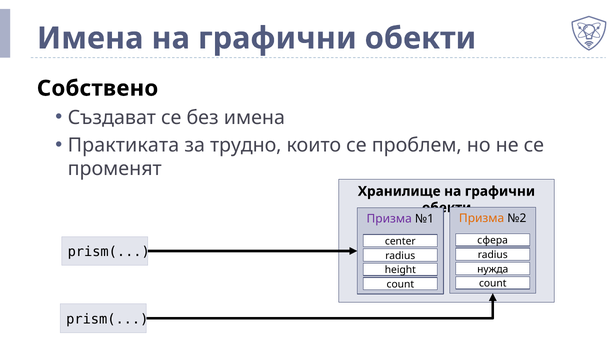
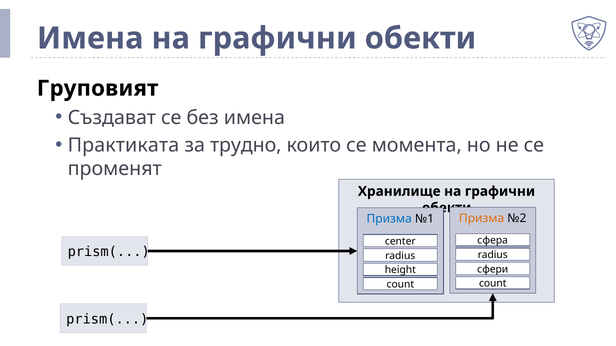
Собствено: Собствено -> Груповият (98, 89)
проблем: проблем -> момента (417, 146)
Призма colour: purple -> blue (389, 219)
нужда: нужда -> сфери (493, 270)
